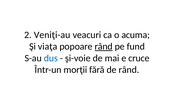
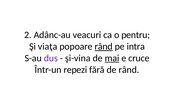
Veniţi-au: Veniţi-au -> Adânc-au (52, 35)
acuma: acuma -> pentru (136, 35)
fund: fund -> intra (136, 46)
dus colour: blue -> purple (51, 58)
şi-voie: şi-voie -> şi-vina (78, 58)
mai underline: none -> present (112, 58)
morţii: morţii -> repezi (75, 70)
